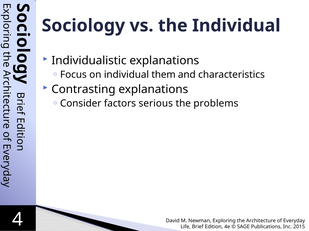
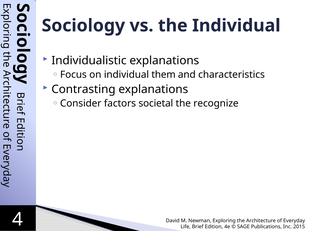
serious: serious -> societal (156, 104)
problems: problems -> recognize (216, 104)
